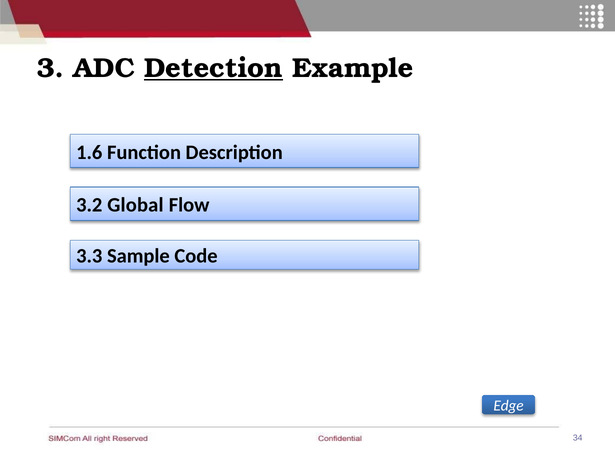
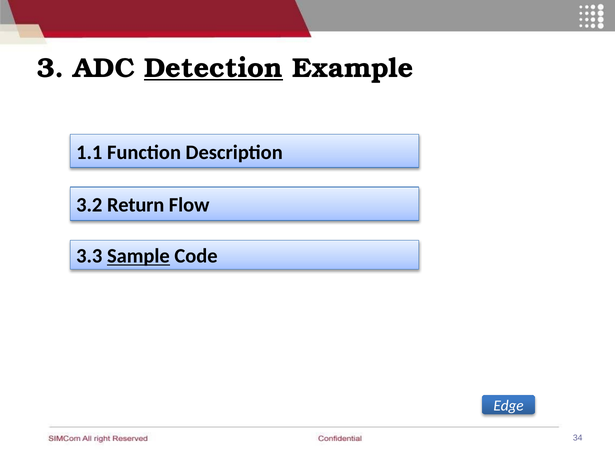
1.6: 1.6 -> 1.1 (89, 152)
Global: Global -> Return (136, 205)
Sample underline: none -> present (138, 256)
